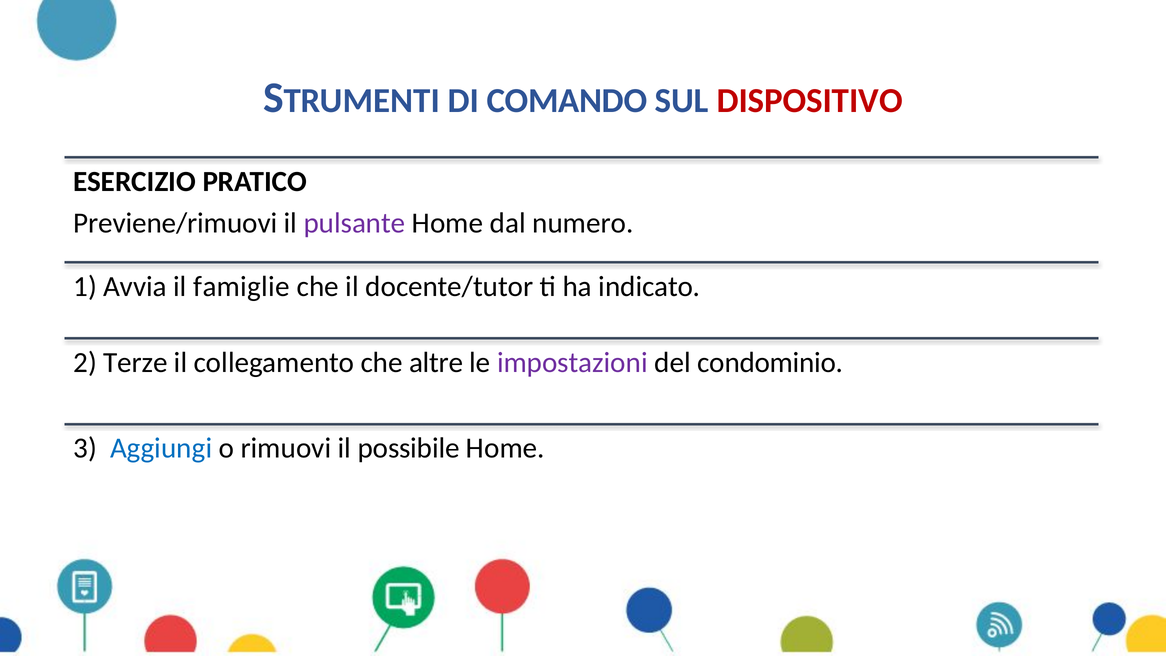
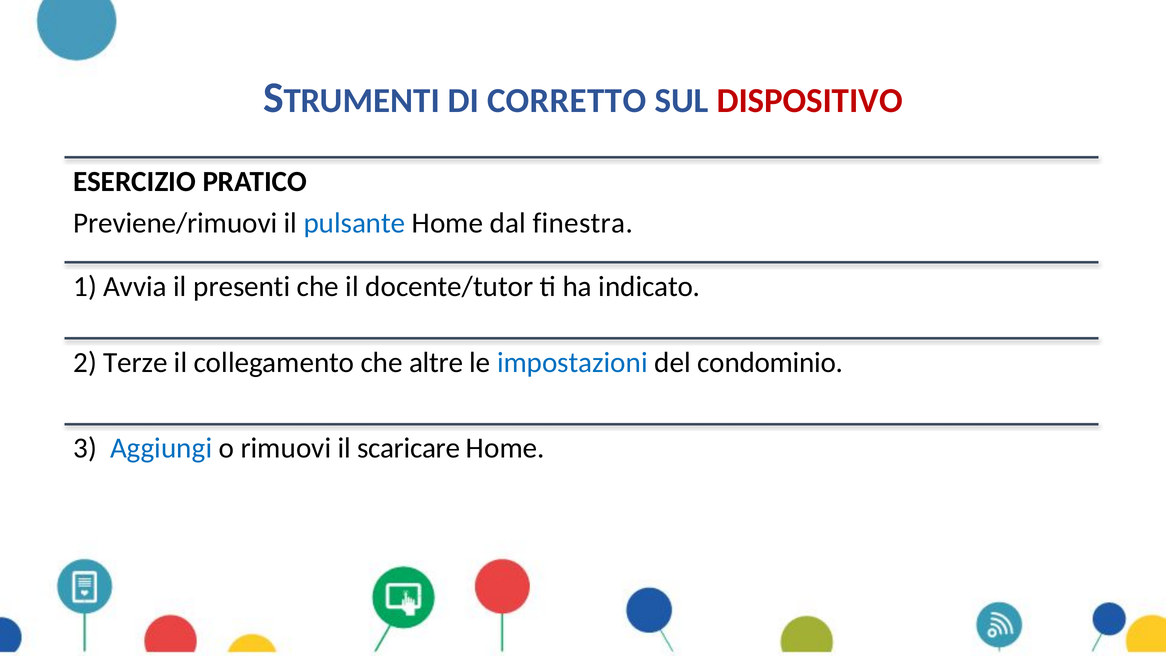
COMANDO: COMANDO -> CORRETTO (567, 101)
pulsante colour: purple -> blue (354, 223)
numero: numero -> finestra (583, 223)
famiglie: famiglie -> presenti (242, 286)
impostazioni colour: purple -> blue (572, 363)
possibile: possibile -> scaricare (409, 448)
